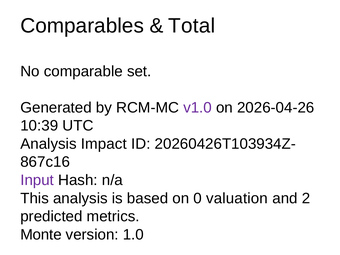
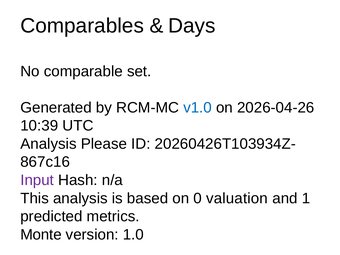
Total: Total -> Days (192, 26)
v1.0 colour: purple -> blue (198, 108)
Impact: Impact -> Please (104, 144)
2: 2 -> 1 (306, 198)
